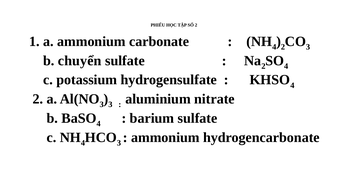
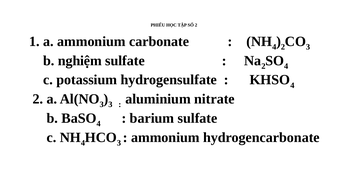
chuyển: chuyển -> nghiệm (80, 60)
